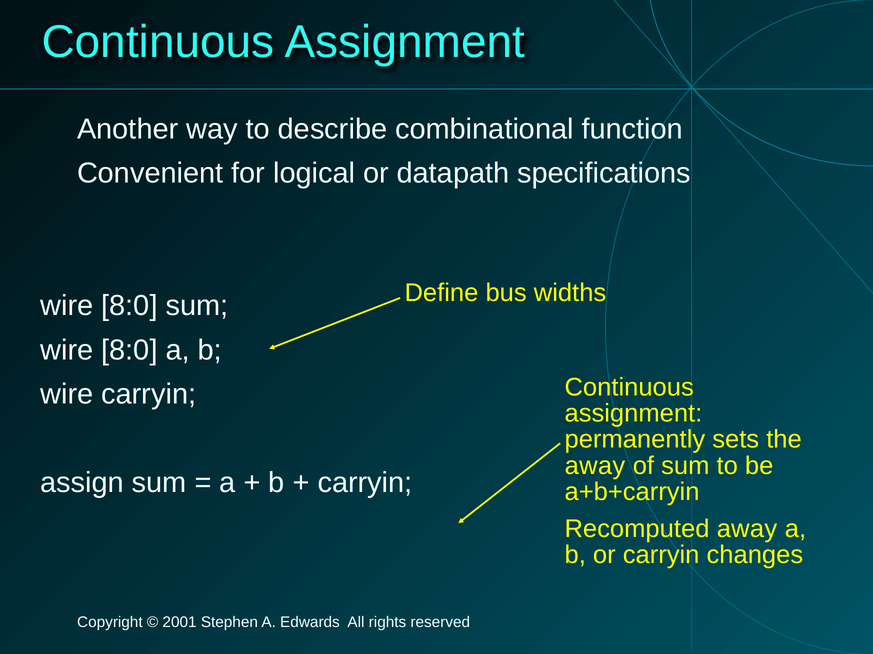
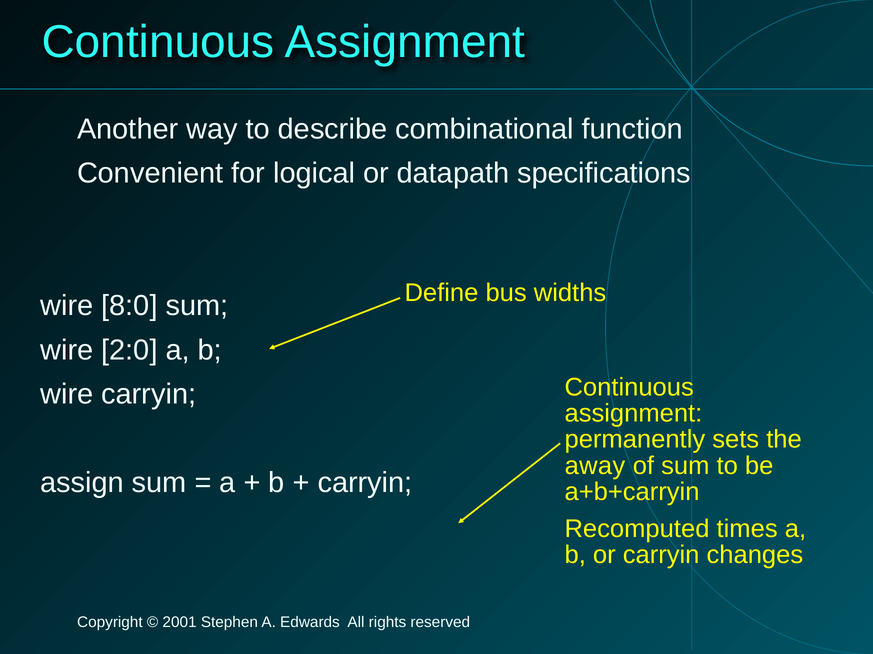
8:0: 8:0 -> 2:0 (129, 350)
Recomputed away: away -> times (747, 529)
